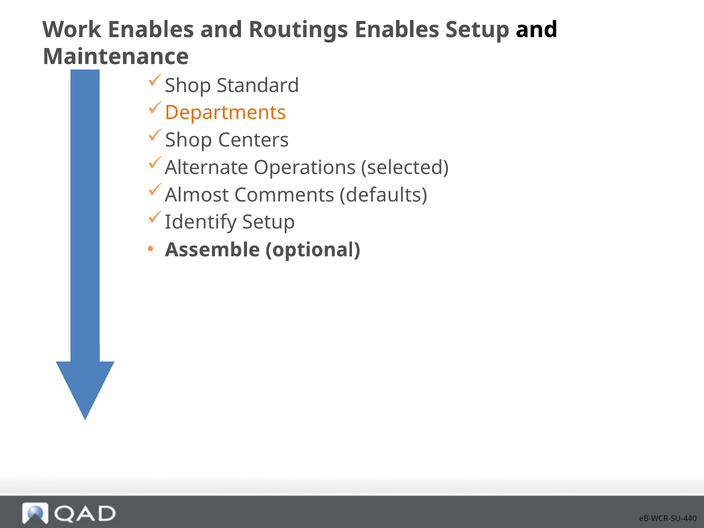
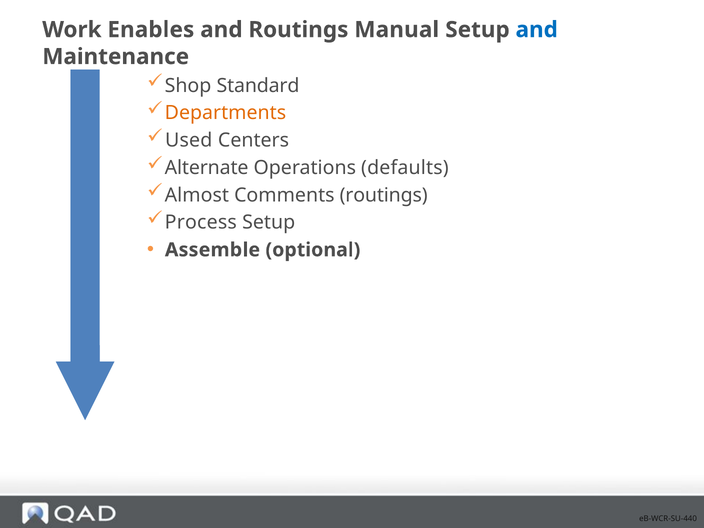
Routings Enables: Enables -> Manual (397, 30)
and colour: black -> blue (537, 30)
Shop: Shop -> Used (189, 140)
selected: selected -> defaults (405, 168)
Comments defaults: defaults -> routings (384, 195)
Identify: Identify -> Process (201, 222)
